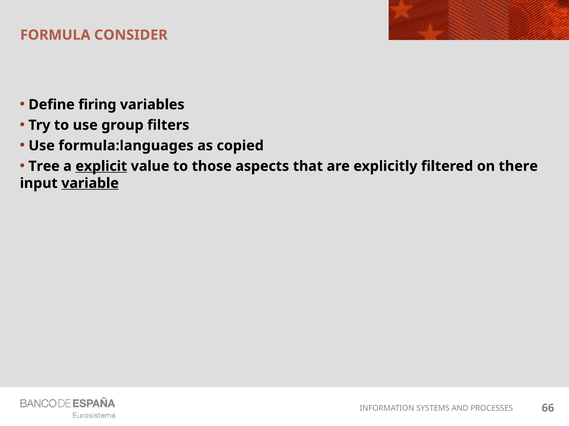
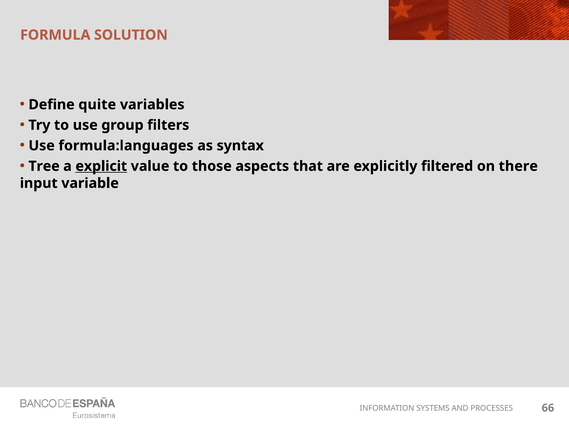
CONSIDER: CONSIDER -> SOLUTION (131, 35)
firing: firing -> quite (97, 105)
copied: copied -> syntax (240, 146)
variable underline: present -> none (90, 184)
